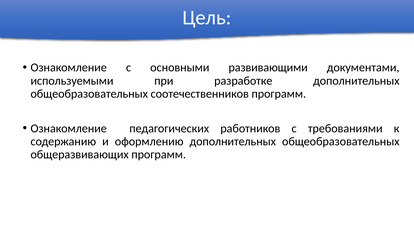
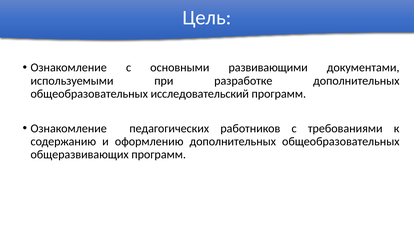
соотечественников: соотечественников -> исследовательский (200, 94)
